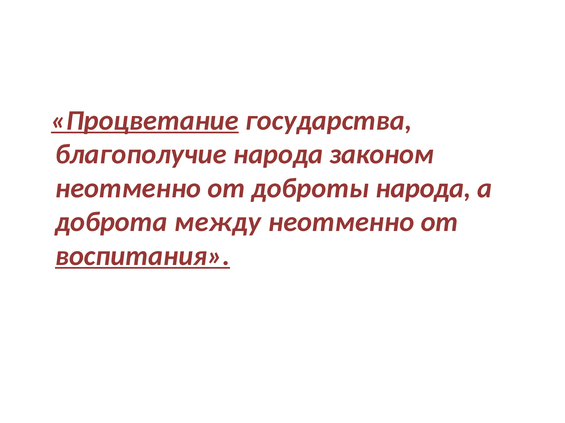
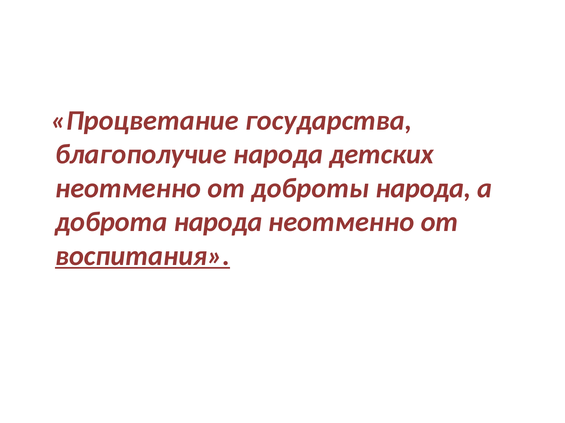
Процветание underline: present -> none (145, 121)
законом: законом -> детских (382, 155)
доброта между: между -> народа (218, 222)
